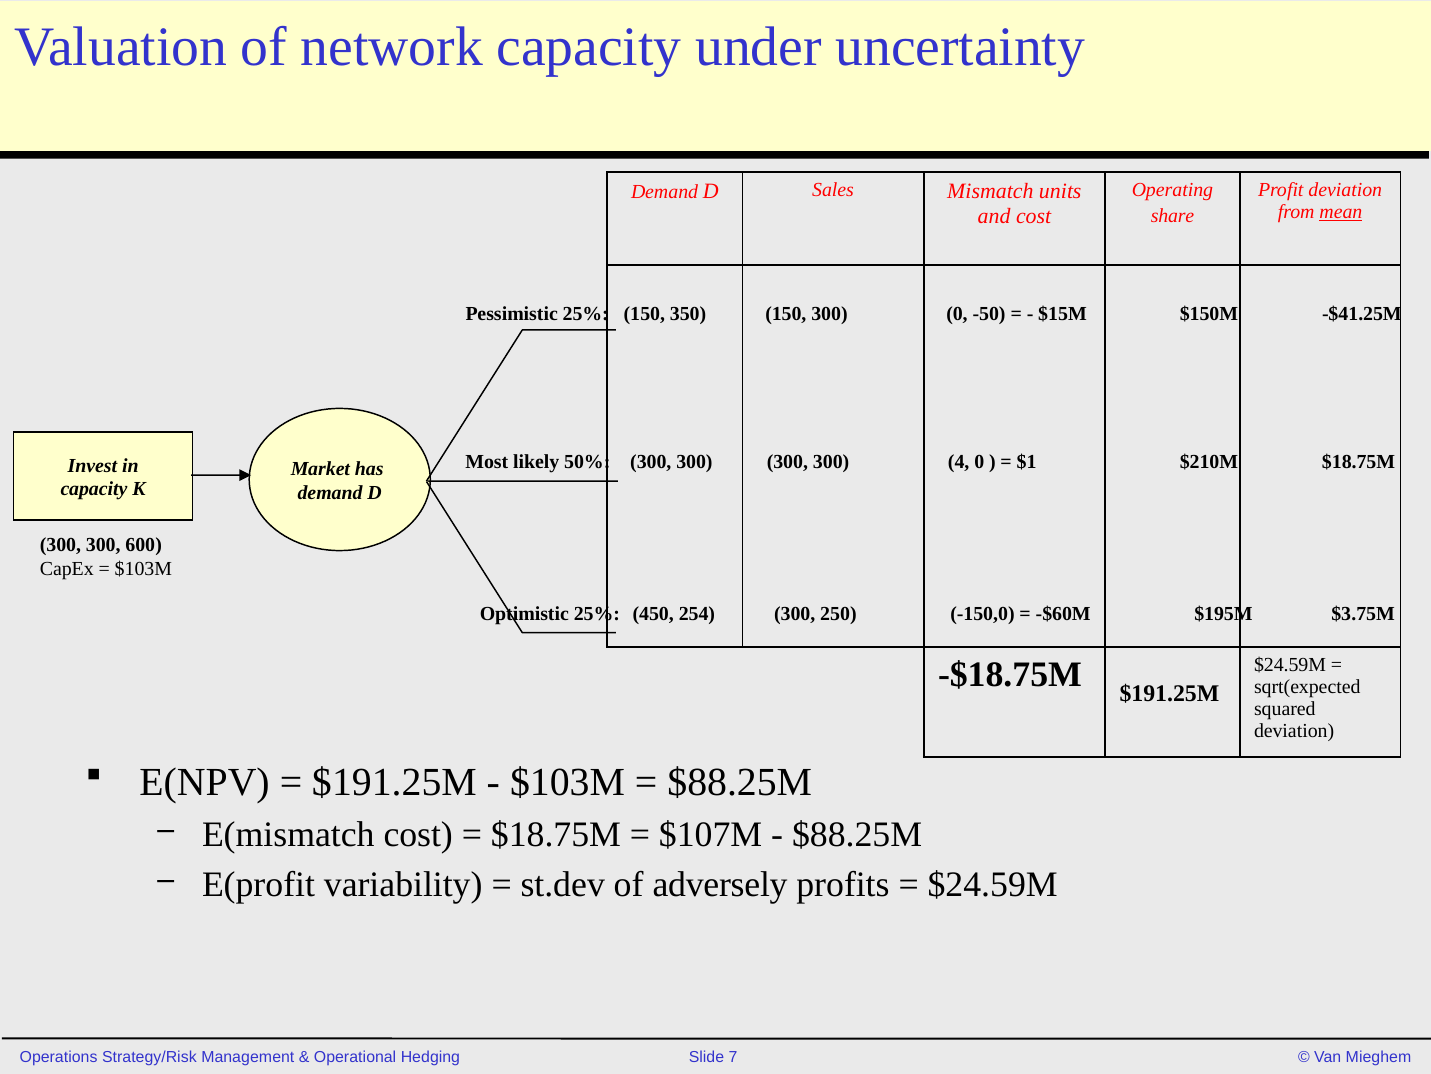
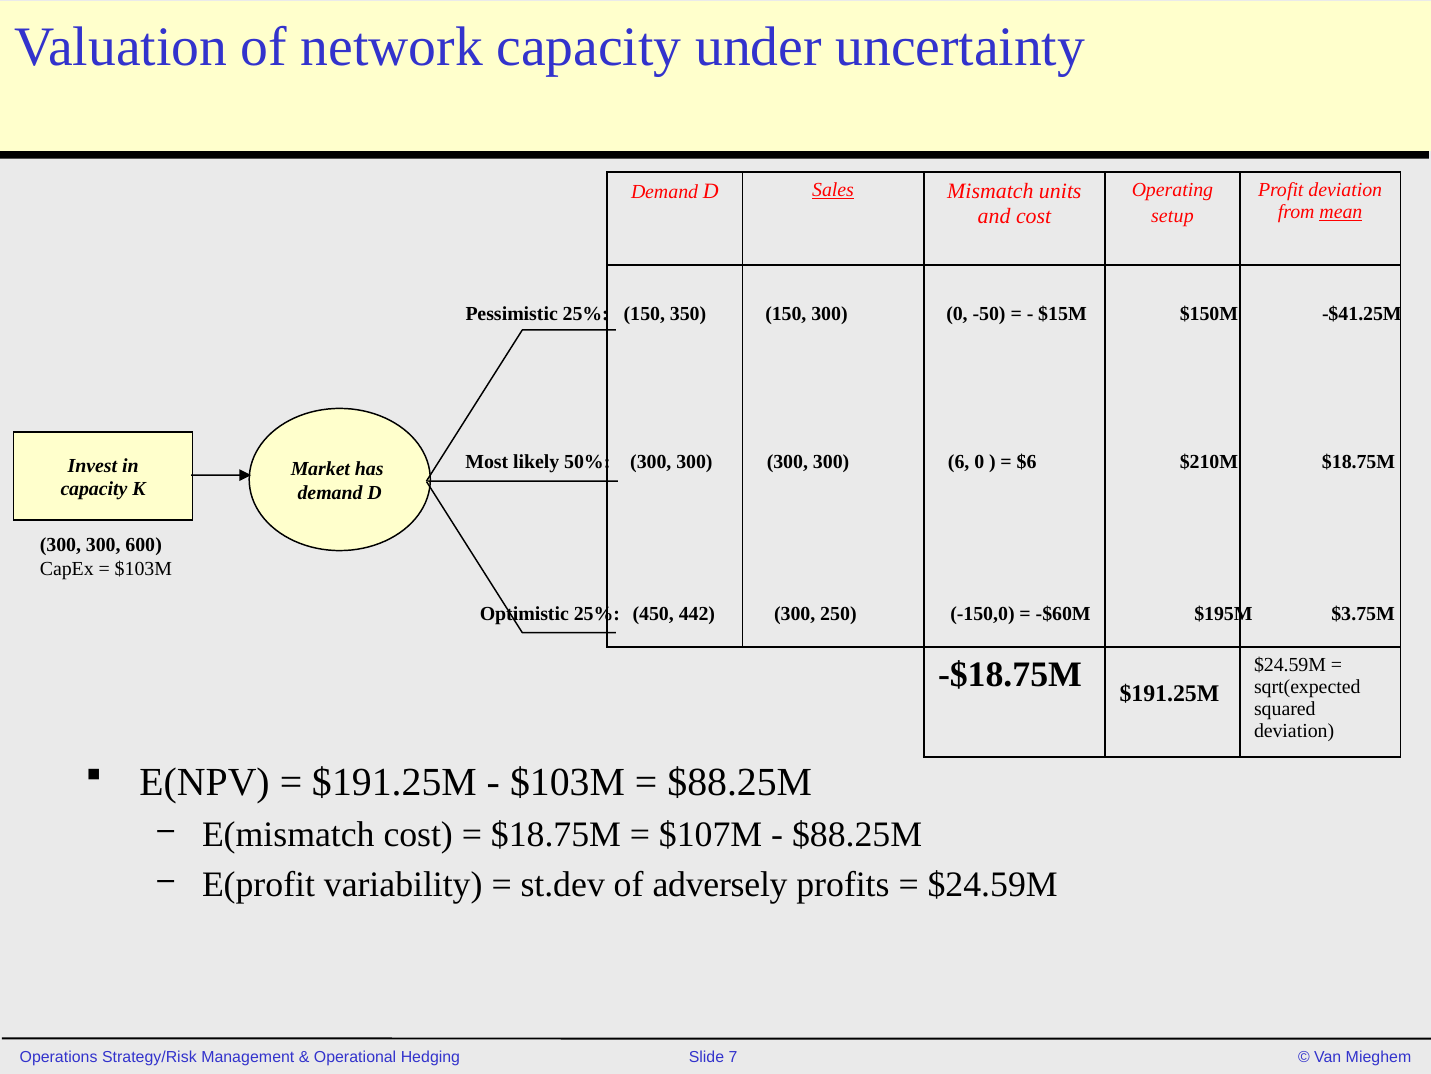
Sales underline: none -> present (833, 190)
share: share -> setup (1172, 216)
4: 4 -> 6 (959, 462)
$1: $1 -> $6 (1027, 462)
254: 254 -> 442 (697, 614)
